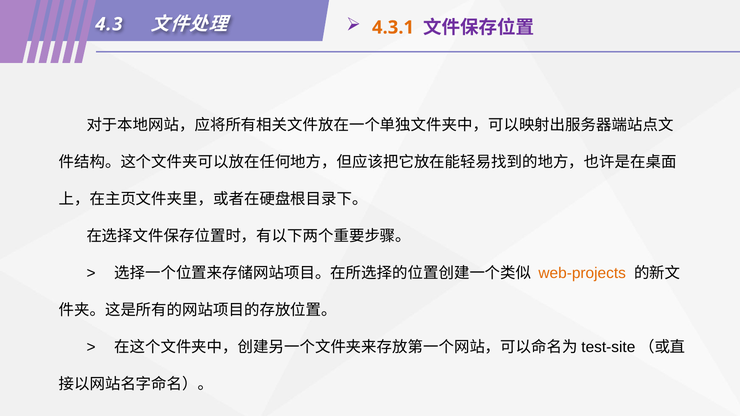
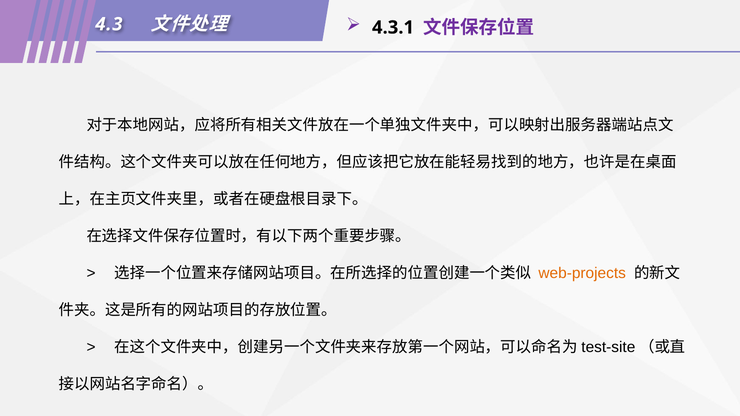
4.3.1 colour: orange -> black (393, 27)
